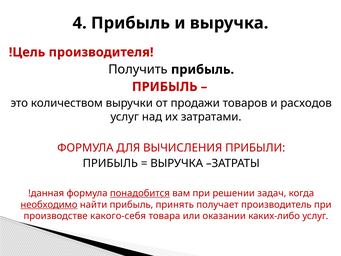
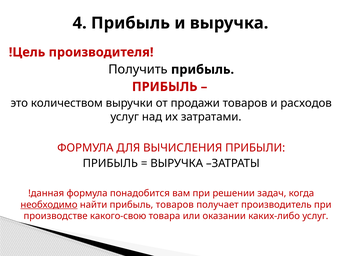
понадобится underline: present -> none (140, 193)
прибыль принять: принять -> товаров (175, 204)
какого-себя: какого-себя -> какого-свою (118, 216)
